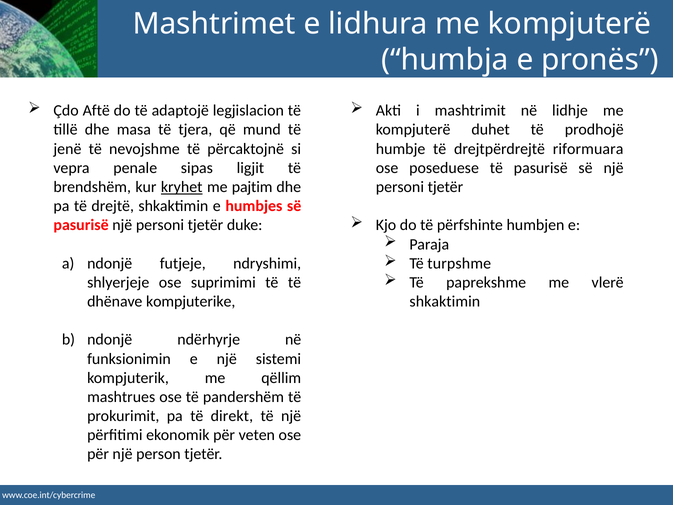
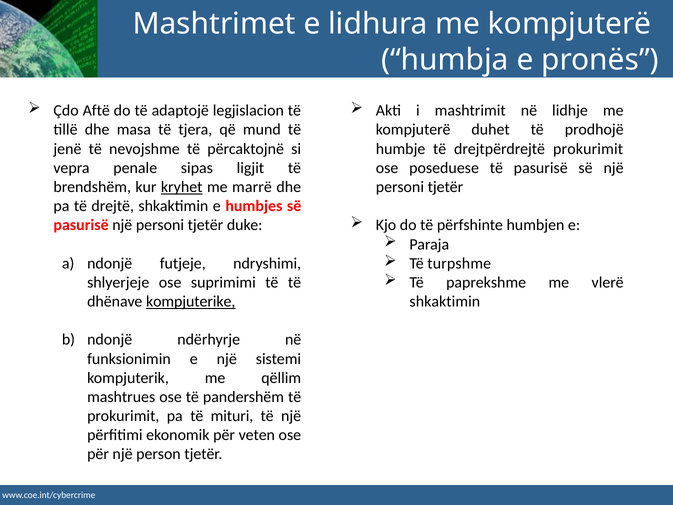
drejtpërdrejtë riformuara: riformuara -> prokurimit (588, 149)
pajtim: pajtim -> marrë (252, 187)
kompjuterike underline: none -> present (191, 301)
direkt: direkt -> mituri (232, 416)
